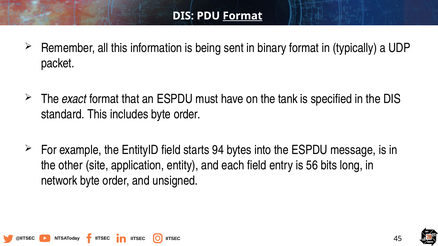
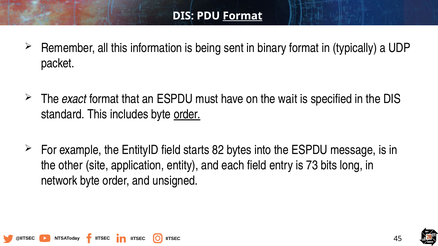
tank: tank -> wait (288, 99)
order underline: none -> present (187, 115)
94: 94 -> 82 (218, 150)
56: 56 -> 73 (312, 166)
